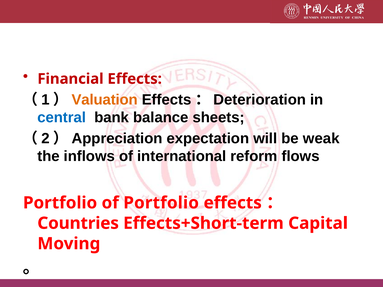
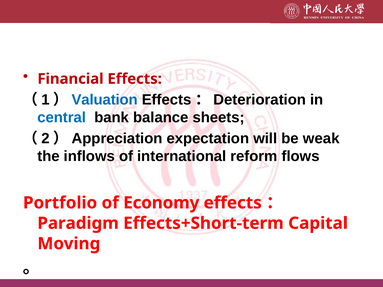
Valuation colour: orange -> blue (105, 100)
of Portfolio: Portfolio -> Economy (161, 203)
Countries: Countries -> Paradigm (78, 223)
